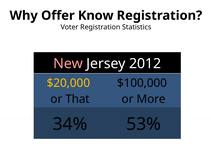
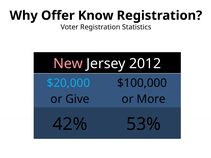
$20,000 colour: yellow -> light blue (68, 83)
That: That -> Give (77, 99)
34%: 34% -> 42% (70, 124)
